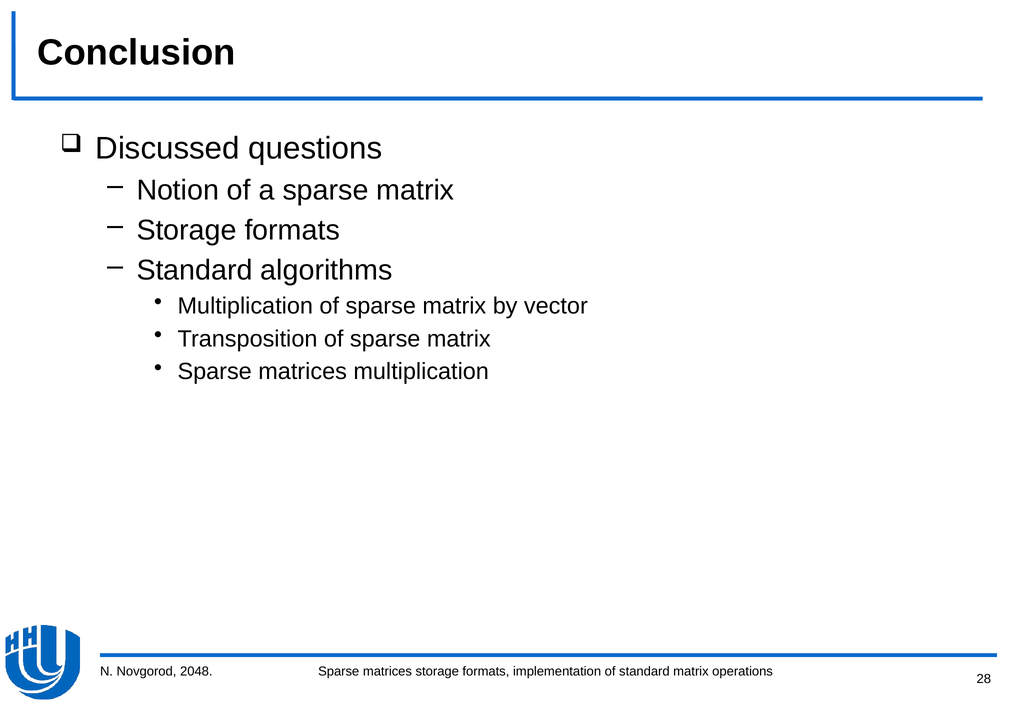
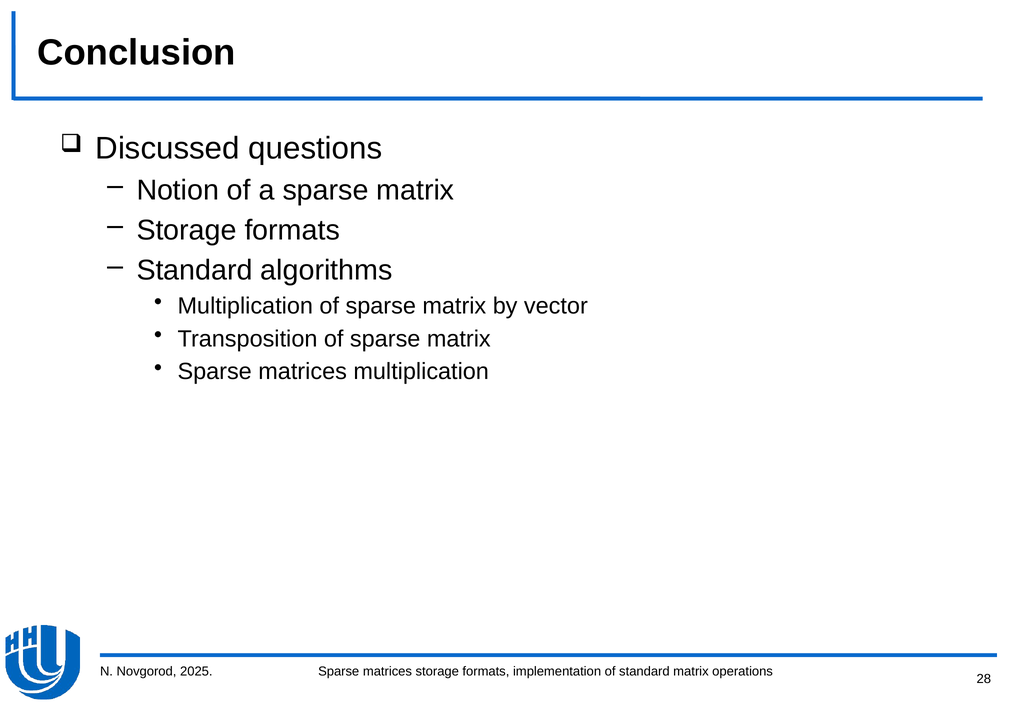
2048: 2048 -> 2025 (196, 671)
